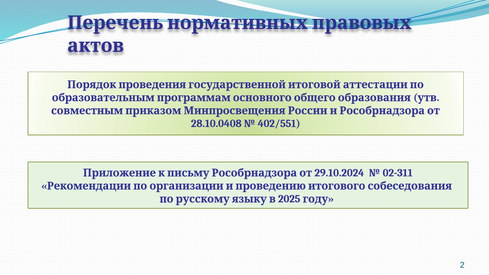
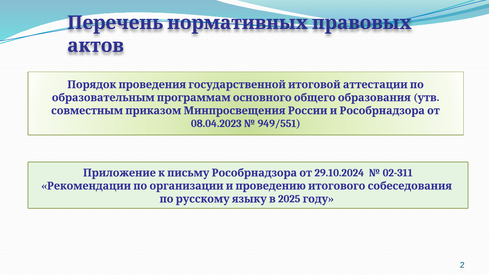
28.10.0408: 28.10.0408 -> 08.04.2023 (216, 124)
402/551: 402/551 -> 949/551 (279, 124)
